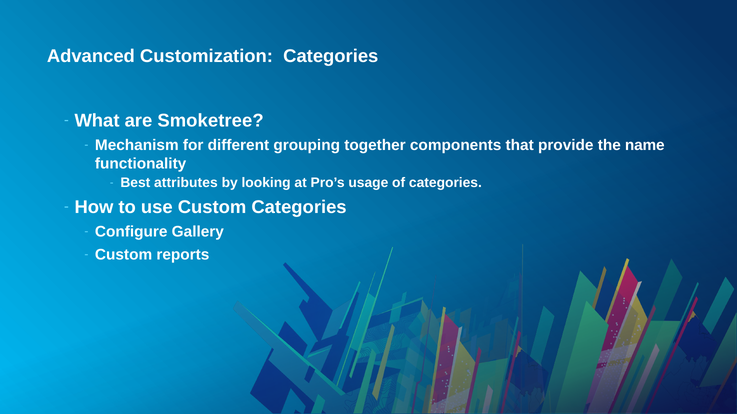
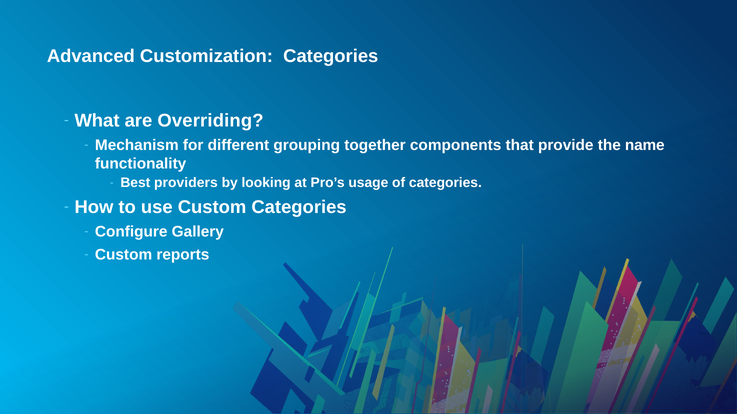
Smoketree: Smoketree -> Overriding (210, 121)
attributes: attributes -> providers (186, 183)
